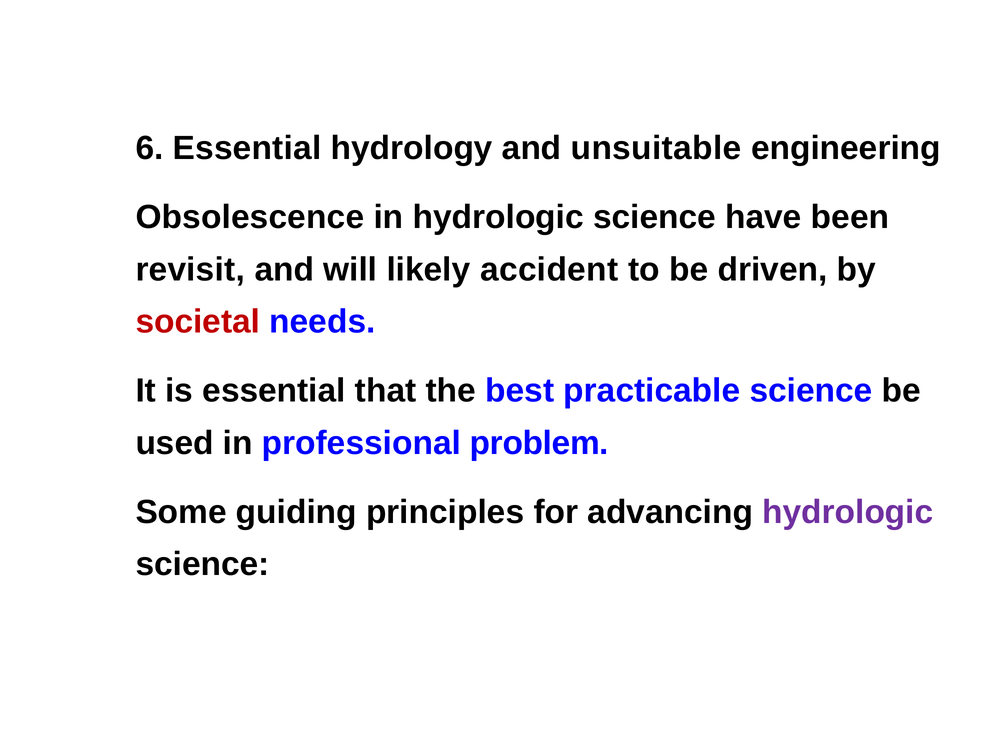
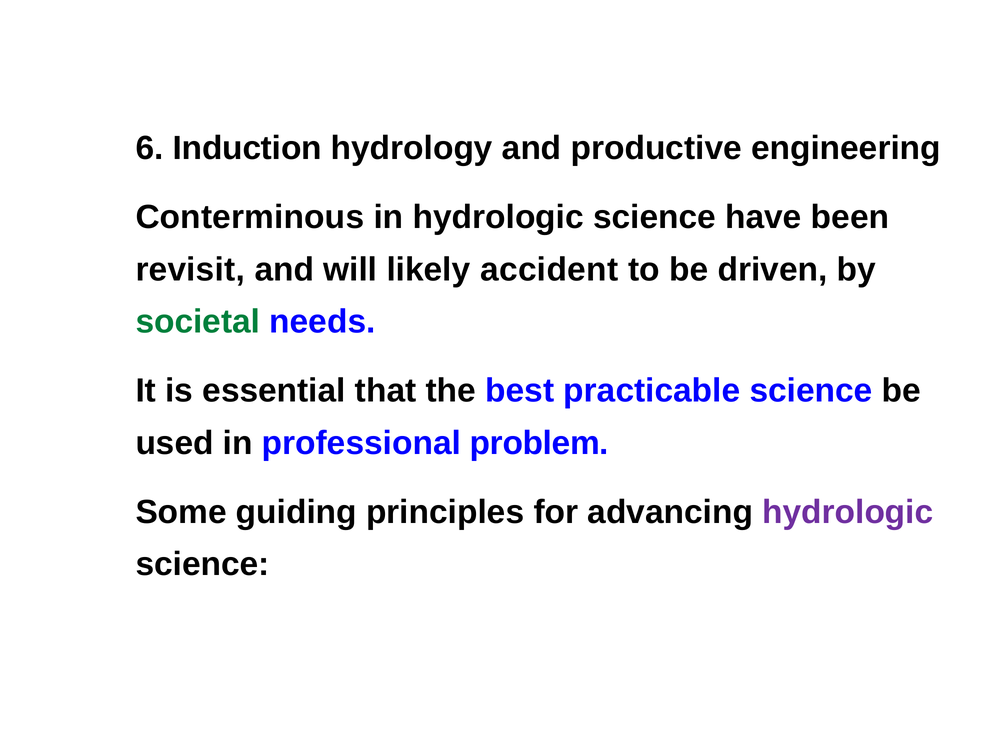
6 Essential: Essential -> Induction (247, 148)
unsuitable: unsuitable -> productive (656, 148)
Obsolescence: Obsolescence -> Conterminous (250, 217)
societal colour: red -> green (198, 322)
